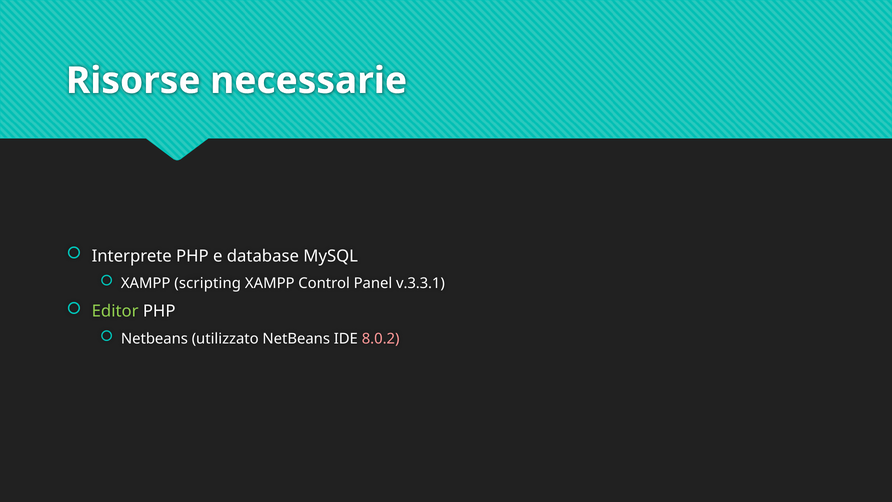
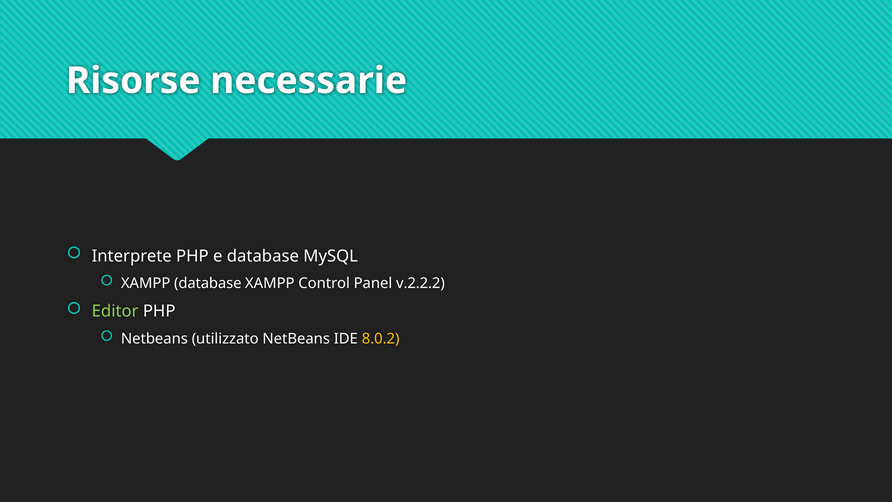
XAMPP scripting: scripting -> database (208, 283)
v.3.3.1: v.3.3.1 -> v.2.2.2 (420, 283)
8.0.2 colour: pink -> yellow (381, 339)
